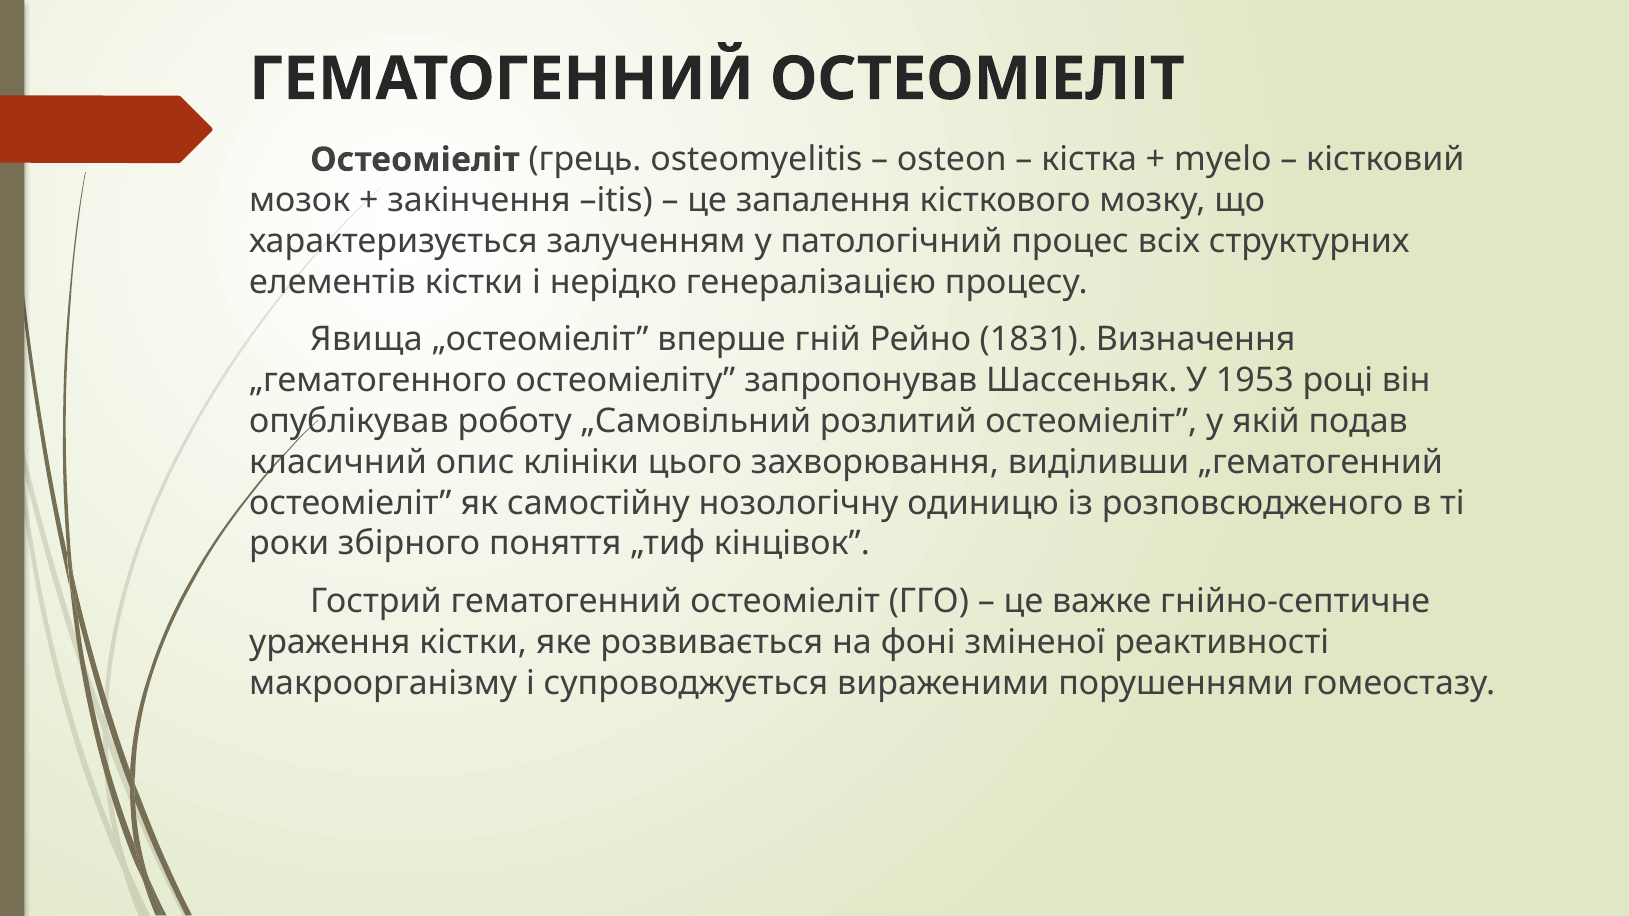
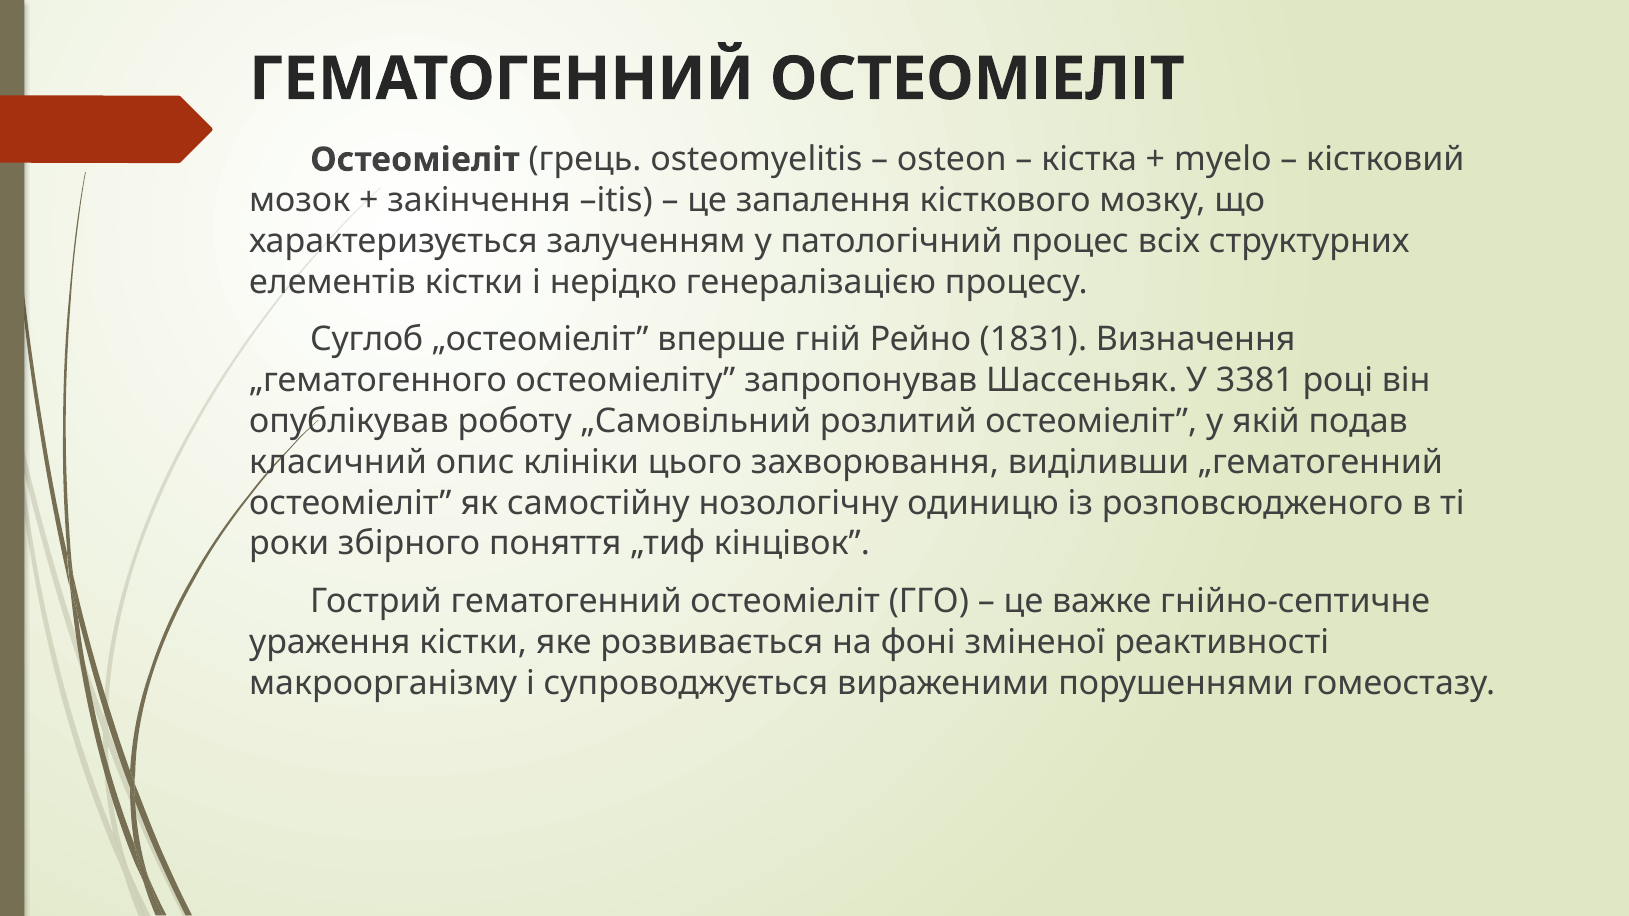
Явища: Явища -> Суглоб (367, 340)
1953: 1953 -> 3381 (1255, 381)
